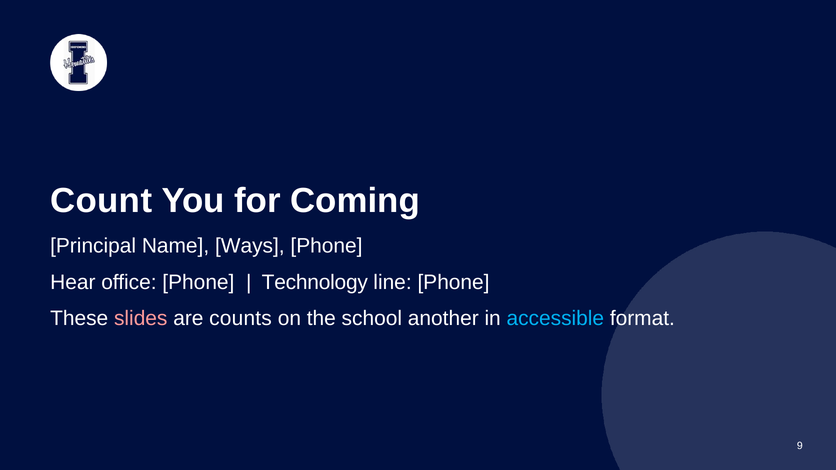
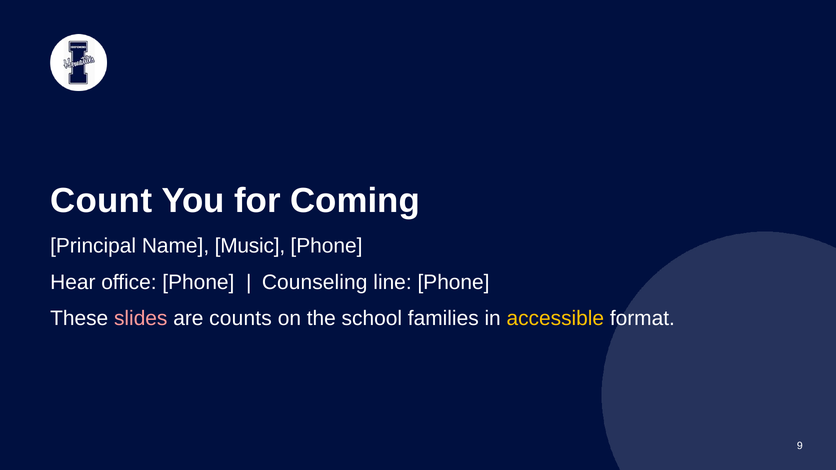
Ways: Ways -> Music (250, 246)
Technology: Technology -> Counseling (315, 282)
another: another -> families (443, 318)
accessible colour: light blue -> yellow (555, 318)
